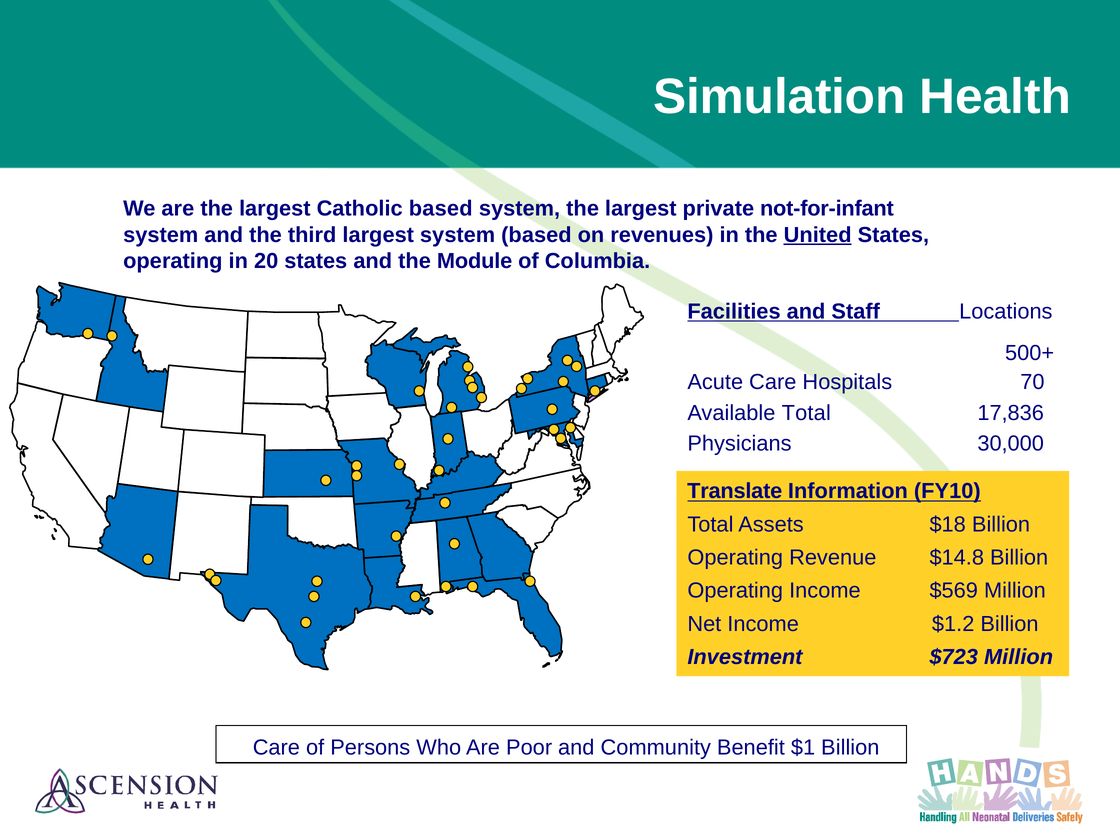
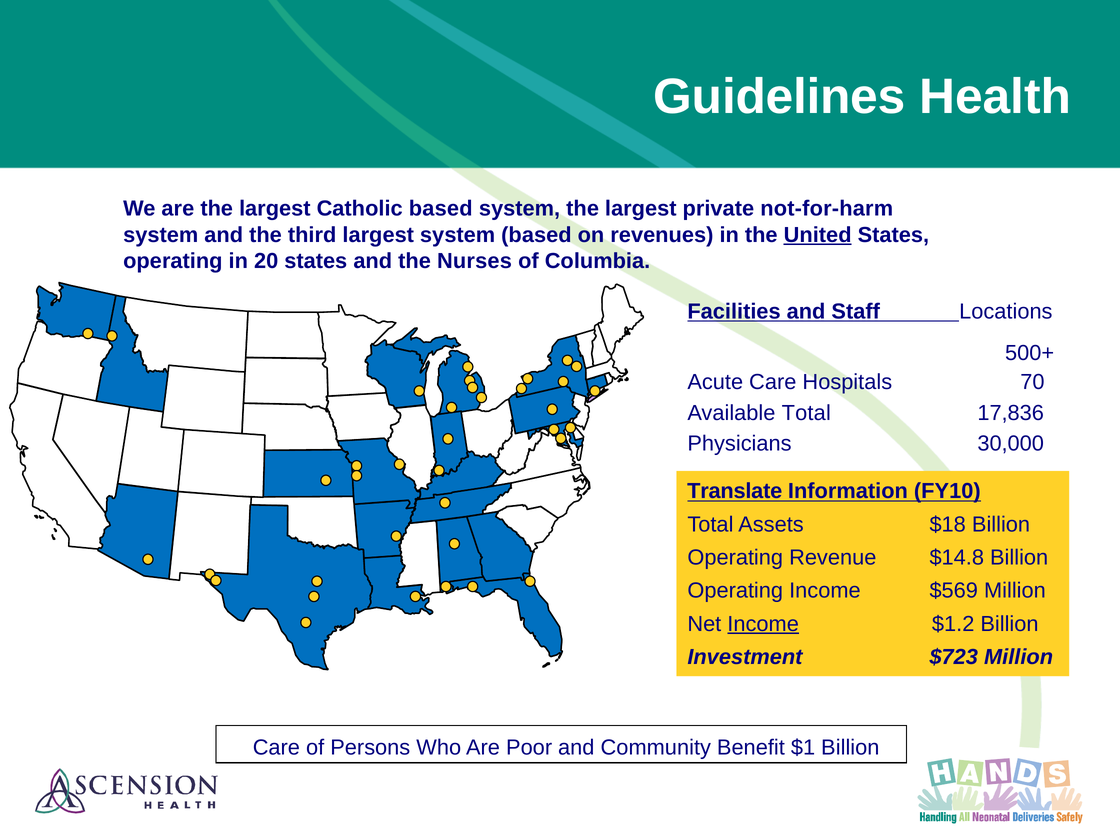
Simulation: Simulation -> Guidelines (779, 97)
not-for-infant: not-for-infant -> not-for-harm (827, 209)
Module: Module -> Nurses (474, 261)
Income underline: none -> present (763, 624)
